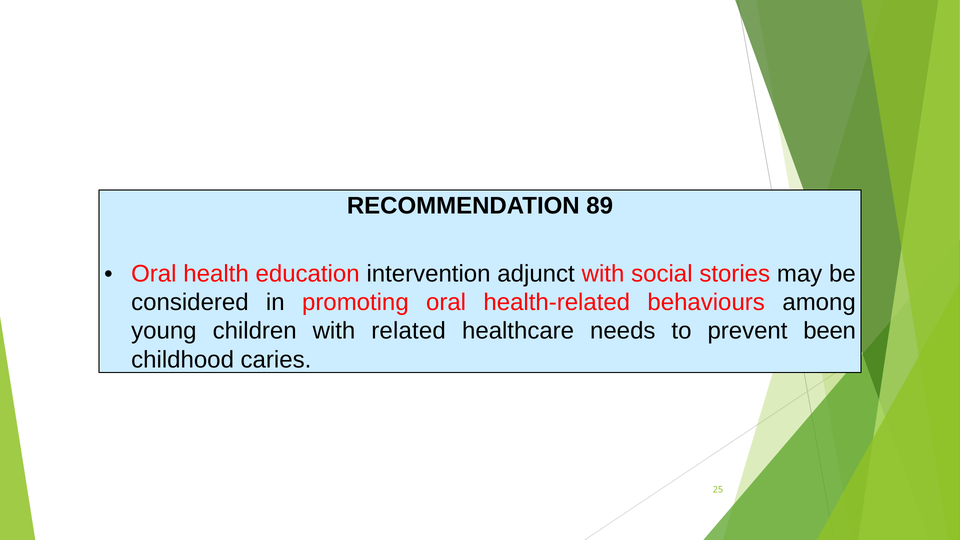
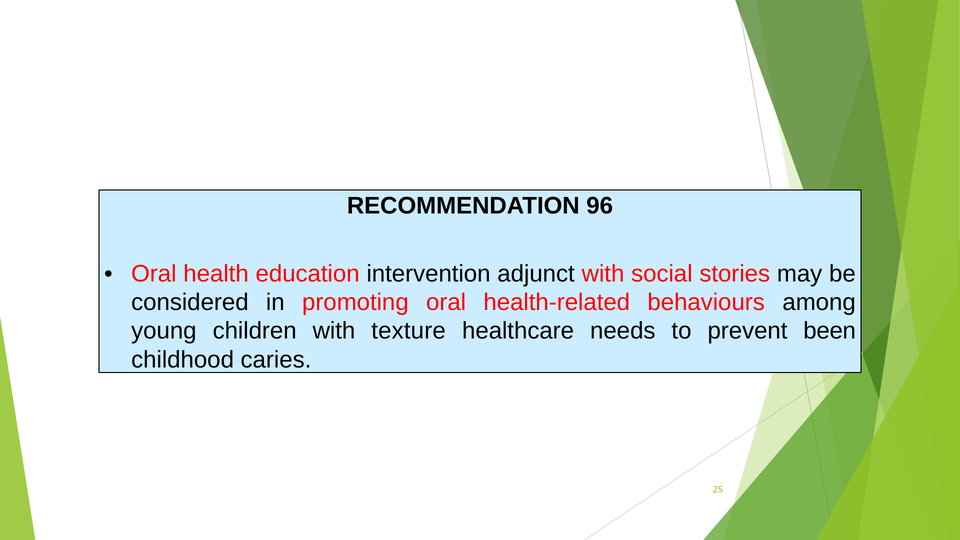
89: 89 -> 96 (600, 206)
related: related -> texture (409, 331)
